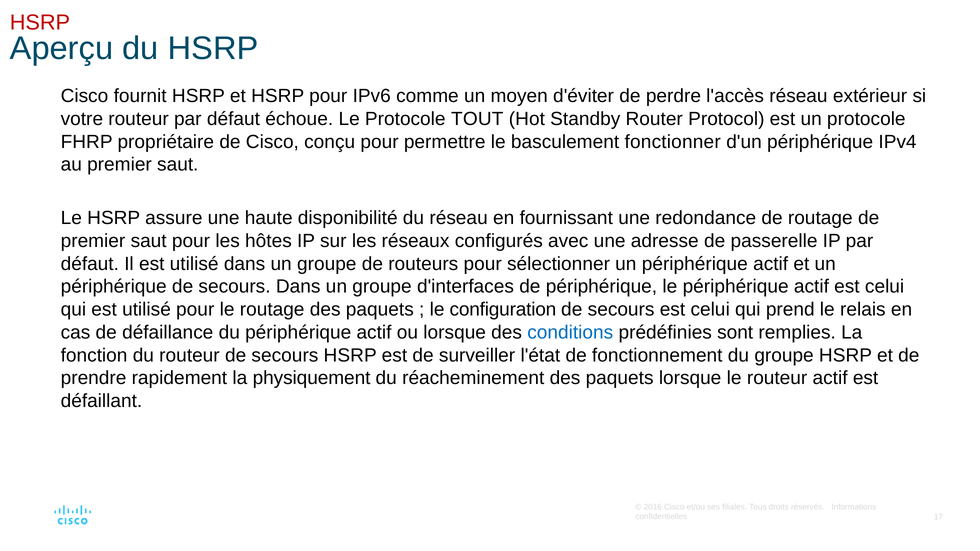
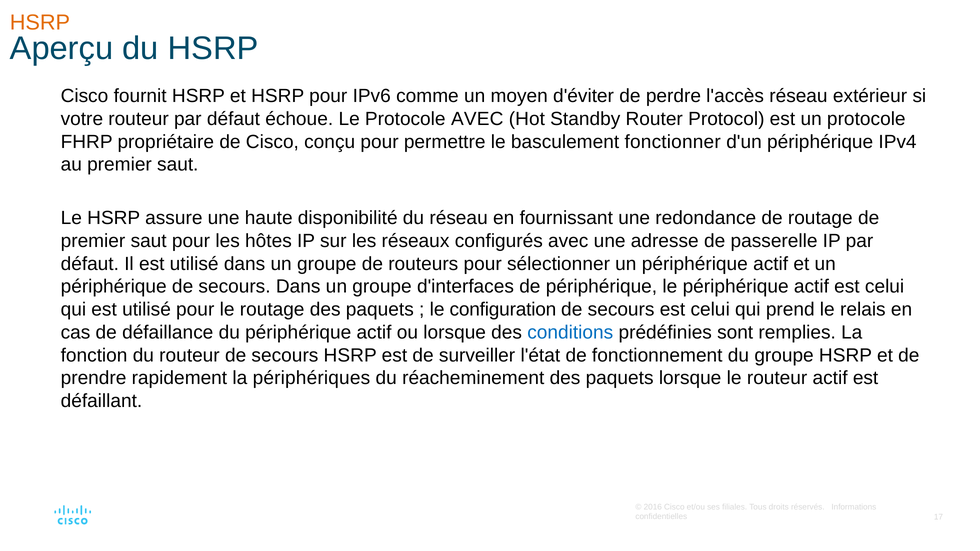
HSRP colour: red -> orange (40, 23)
Protocole TOUT: TOUT -> AVEC (477, 119)
physiquement: physiquement -> périphériques (311, 378)
